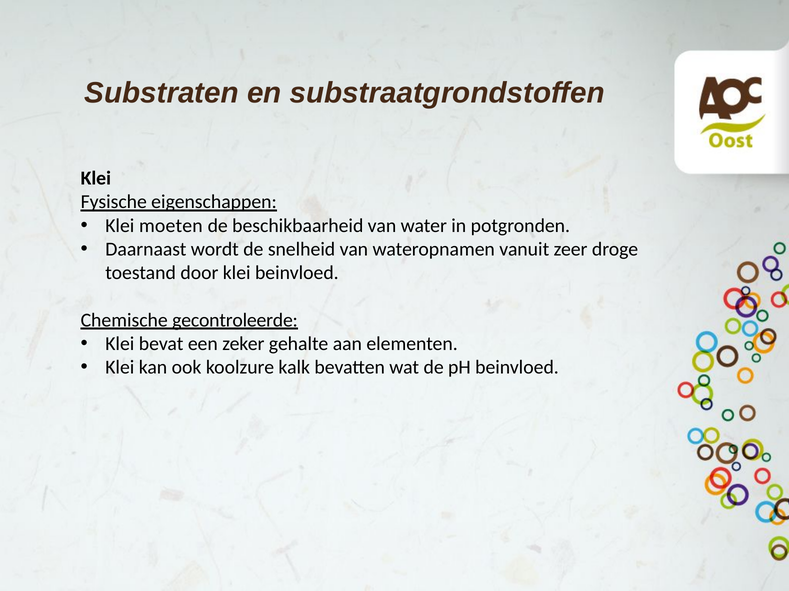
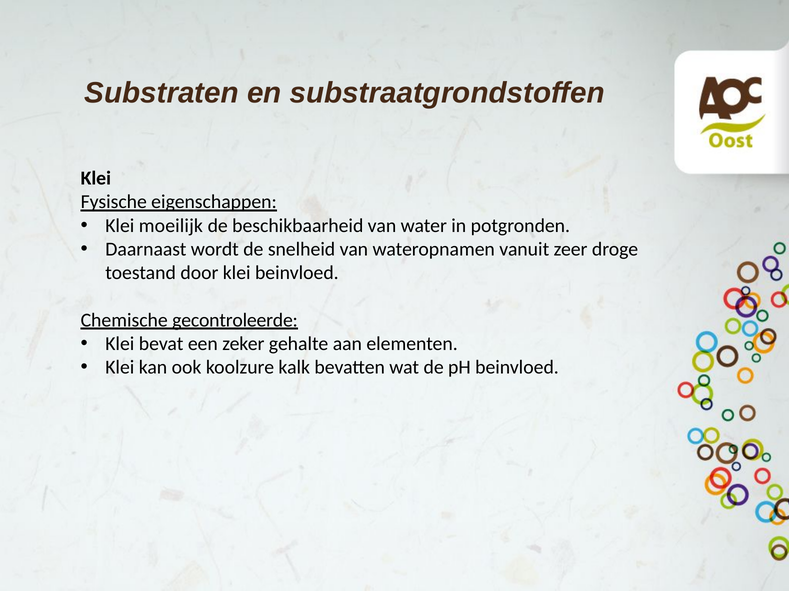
moeten: moeten -> moeilijk (171, 226)
